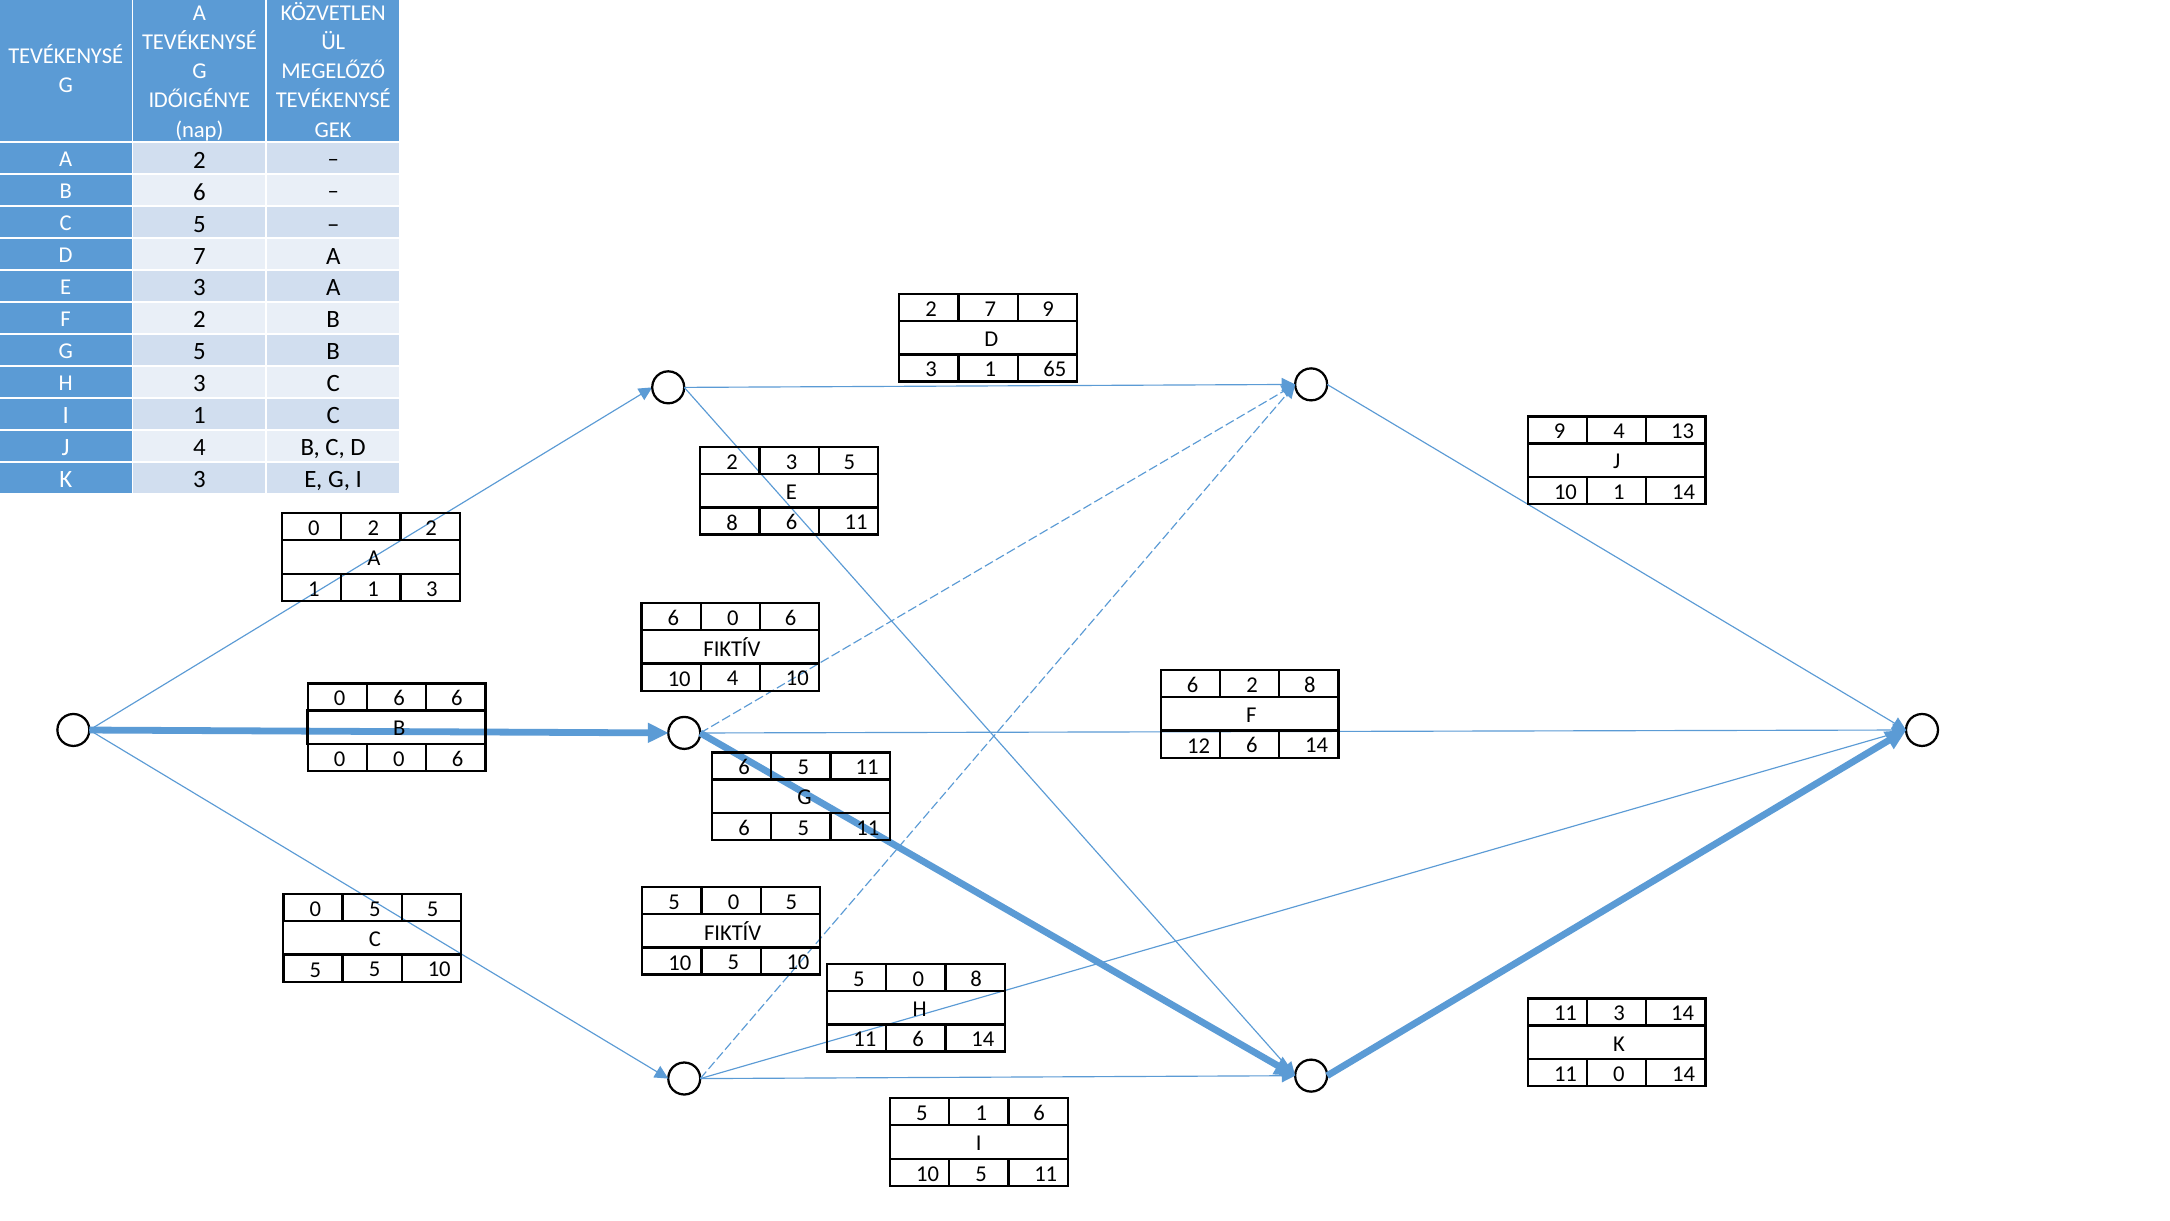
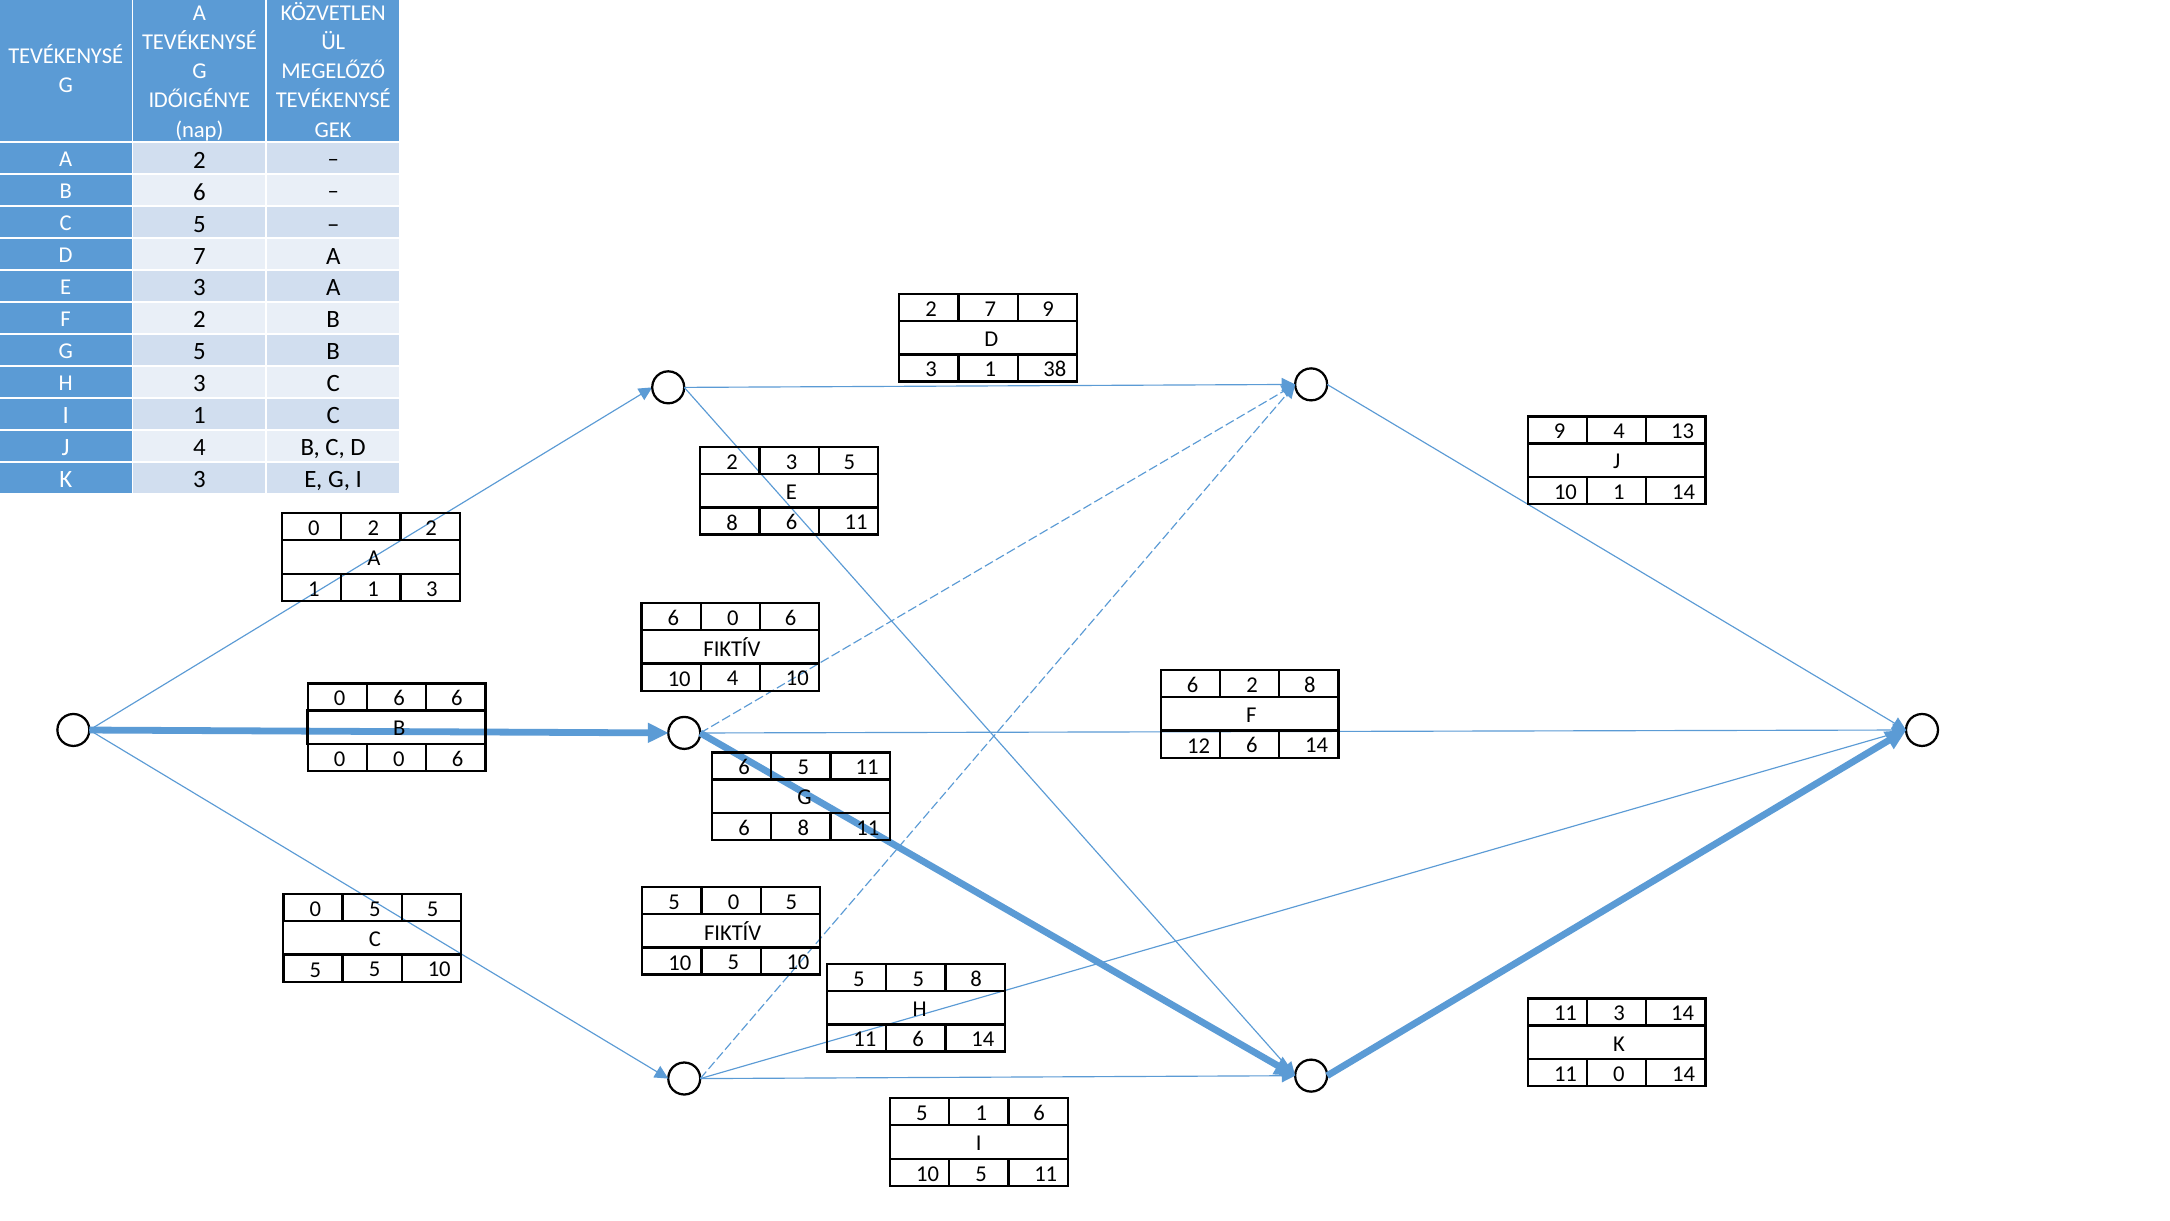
65: 65 -> 38 (1055, 369)
5: 5 -> 8 (803, 828)
0: 0 -> 5 (918, 978)
